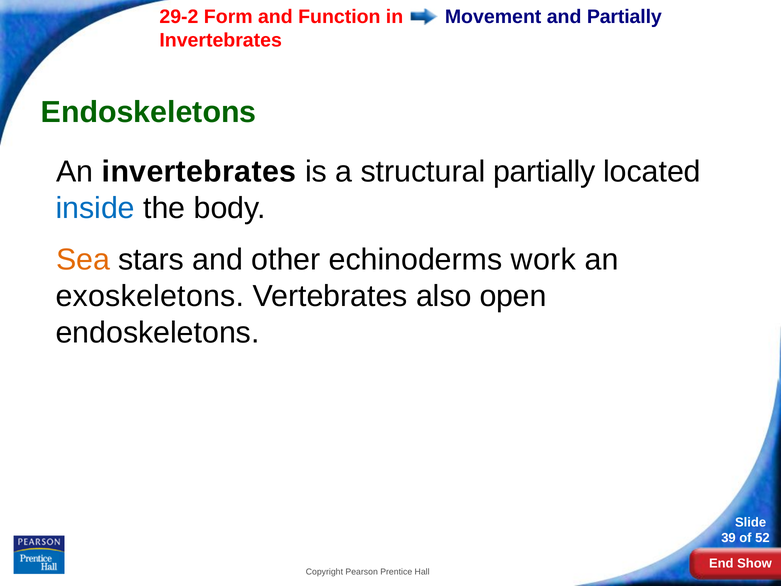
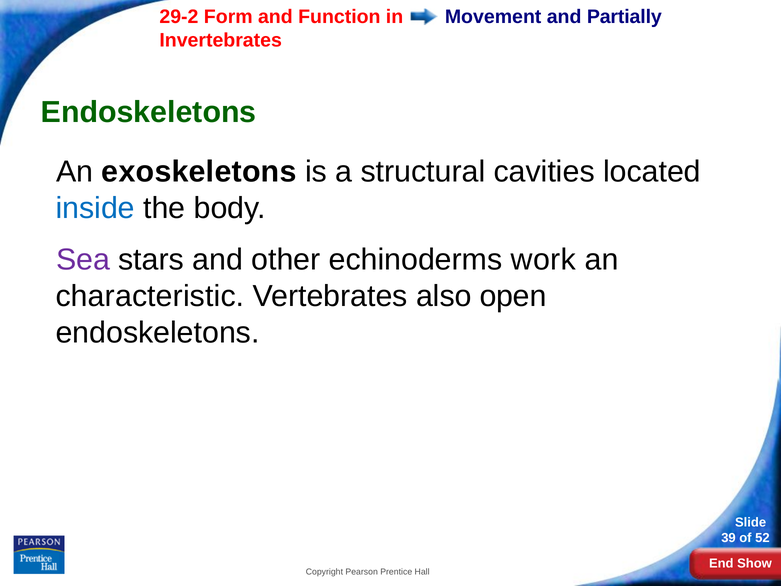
An invertebrates: invertebrates -> exoskeletons (199, 172)
structural partially: partially -> cavities (544, 172)
Sea colour: orange -> purple (83, 260)
exoskeletons: exoskeletons -> characteristic (150, 296)
